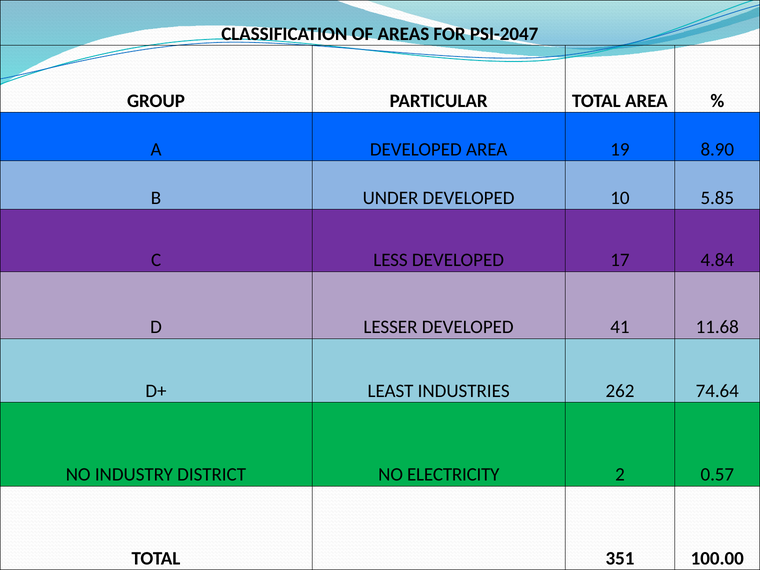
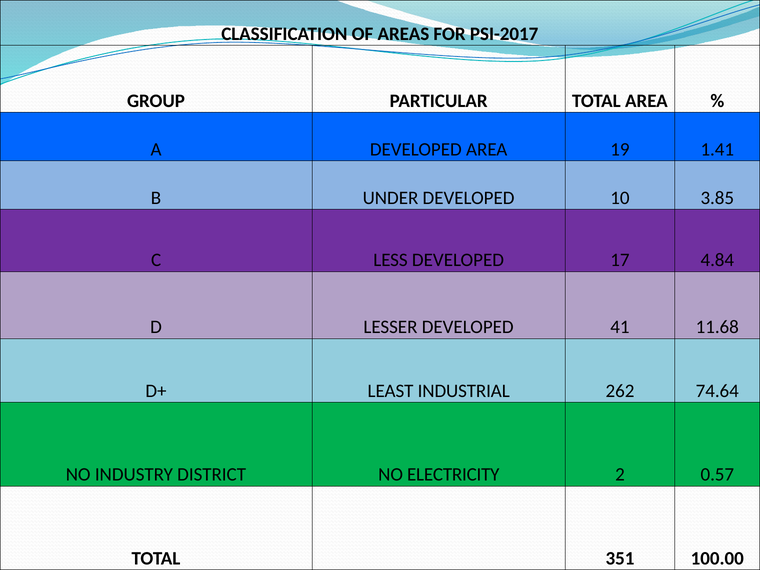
PSI-2047: PSI-2047 -> PSI-2017 (504, 34)
8.90: 8.90 -> 1.41 (717, 150)
5.85: 5.85 -> 3.85 (717, 198)
INDUSTRIES: INDUSTRIES -> INDUSTRIAL (464, 391)
